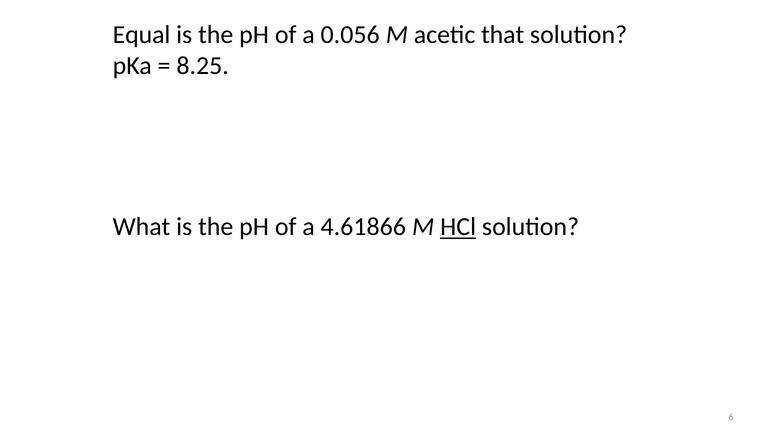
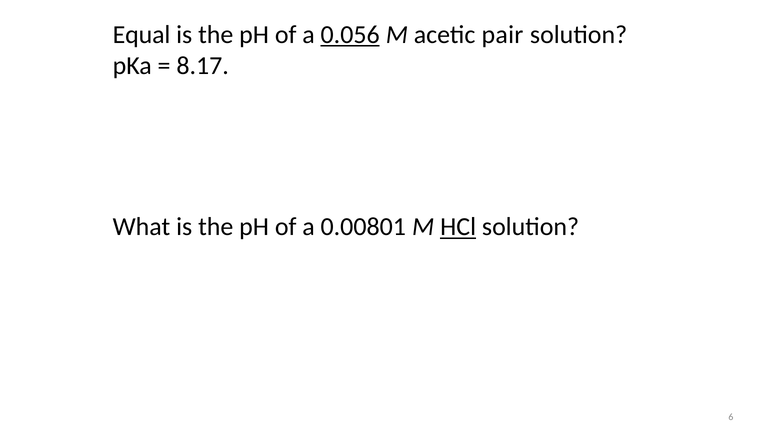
0.056 underline: none -> present (350, 35)
that: that -> pair (502, 35)
8.25: 8.25 -> 8.17 (203, 66)
4.61866: 4.61866 -> 0.00801 (363, 227)
